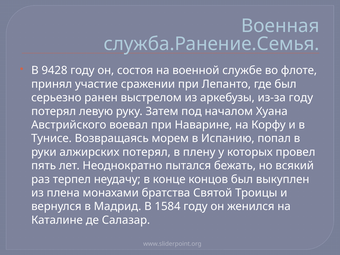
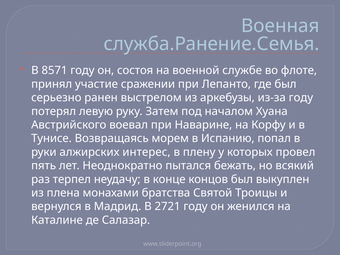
9428: 9428 -> 8571 (54, 70)
алжирских потерял: потерял -> интерес (146, 152)
1584: 1584 -> 2721 (168, 206)
